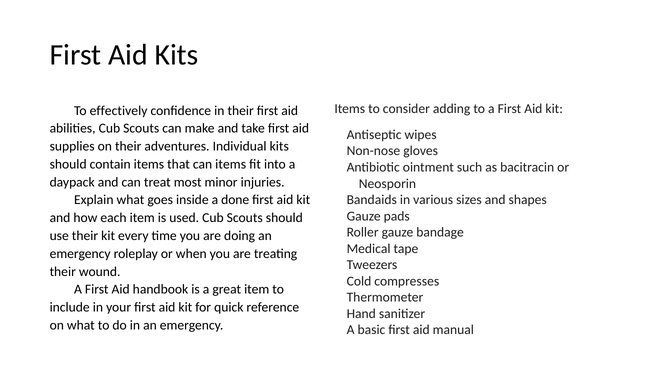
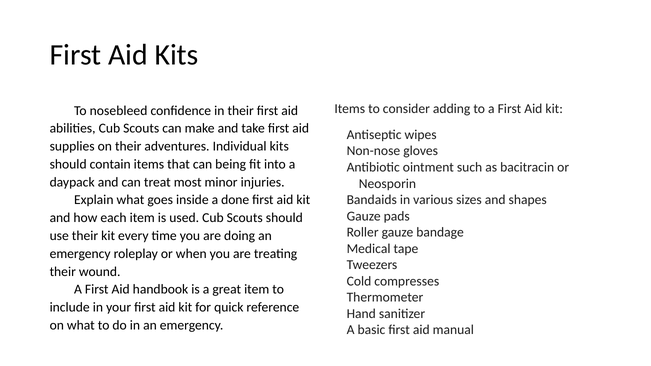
effectively: effectively -> nosebleed (119, 111)
can items: items -> being (231, 164)
